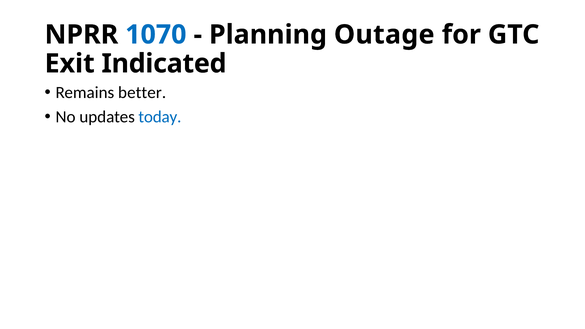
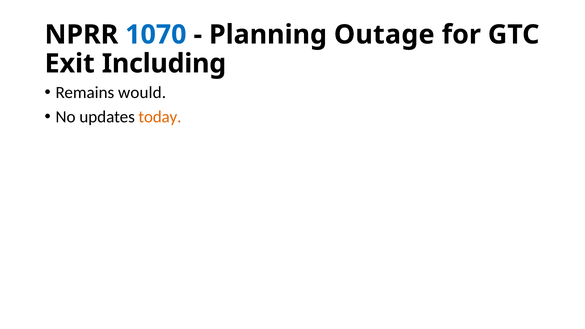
Indicated: Indicated -> Including (164, 64)
better: better -> would (142, 92)
today colour: blue -> orange (160, 117)
